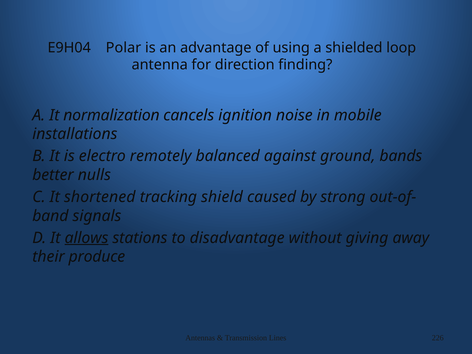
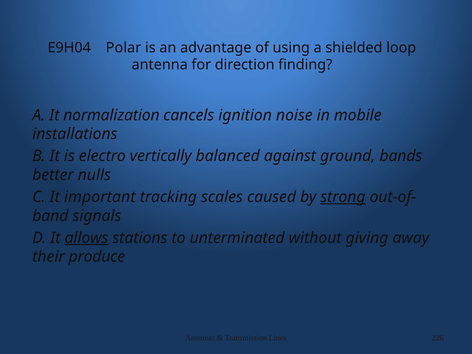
remotely: remotely -> vertically (161, 156)
shortened: shortened -> important (100, 197)
shield: shield -> scales (222, 197)
strong underline: none -> present (343, 197)
disadvantage: disadvantage -> unterminated (237, 238)
